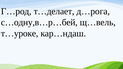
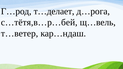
с…одну,в…р…бей: с…одну,в…р…бей -> с…тётя,в…р…бей (39, 22)
т…уроке: т…уроке -> т…ветер (20, 33)
